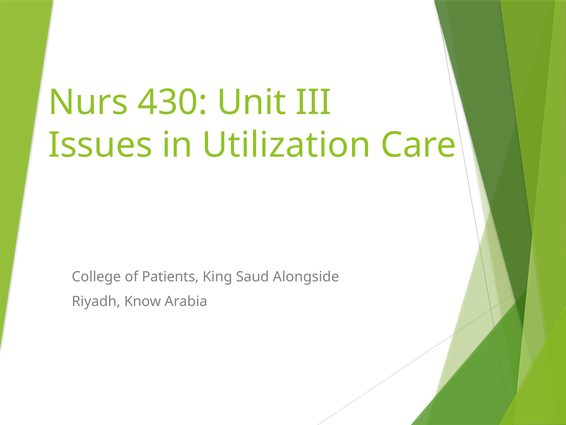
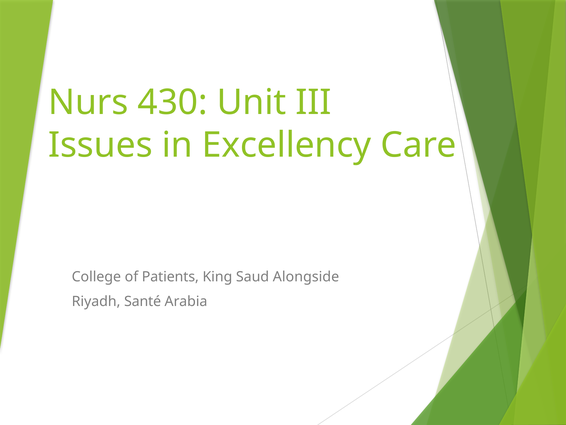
Utilization: Utilization -> Excellency (287, 145)
Know: Know -> Santé (143, 301)
